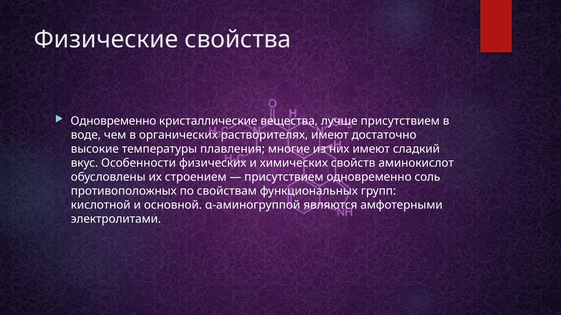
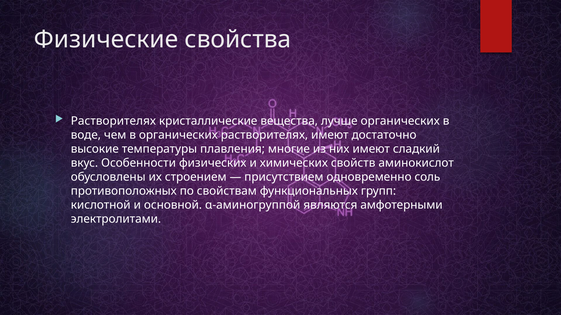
Одновременно: Одновременно -> Растворителях (113, 121)
лучше присутствием: присутствием -> органических (400, 121)
